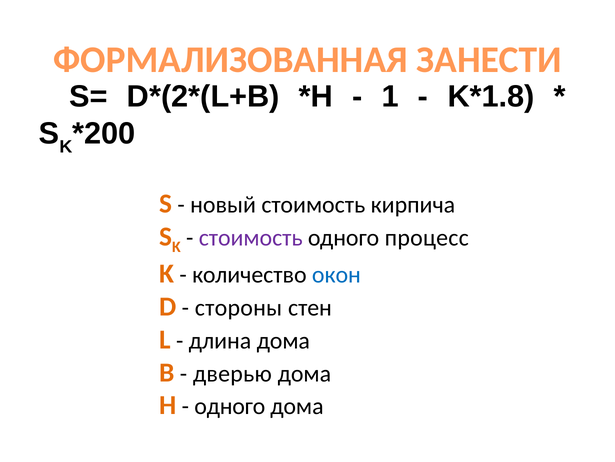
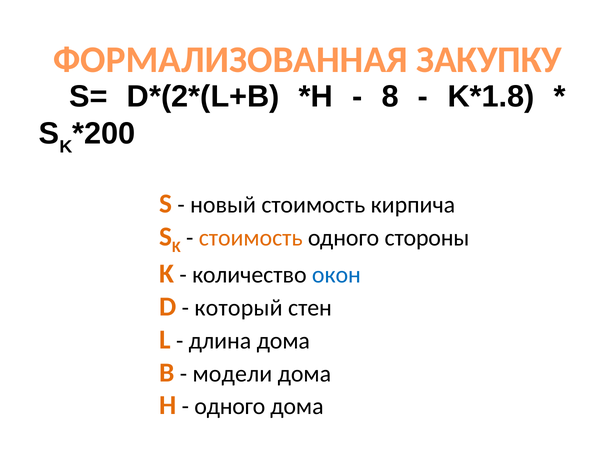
ЗАНЕСТИ: ЗАНЕСТИ -> ЗАКУПКУ (489, 60)
1: 1 -> 8 (390, 96)
стоимость colour: purple -> orange (251, 237)
процесс: процесс -> стороны (427, 237)
стороны: стороны -> который (239, 307)
дверью: дверью -> модели (232, 373)
